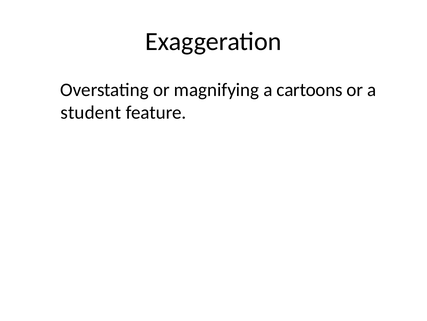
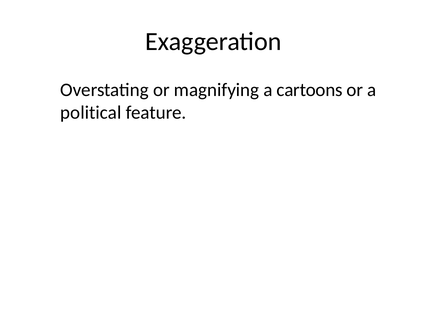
student: student -> political (91, 112)
